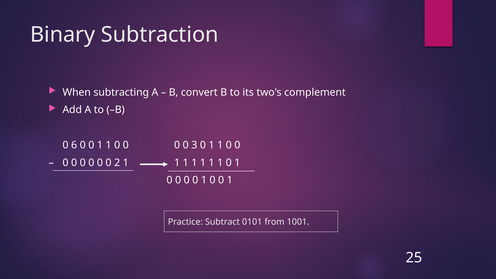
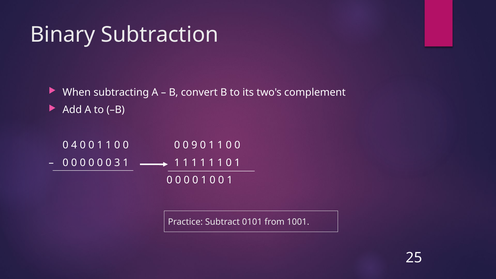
6: 6 -> 4 (74, 145)
3: 3 -> 9 (194, 145)
2: 2 -> 3 (117, 163)
